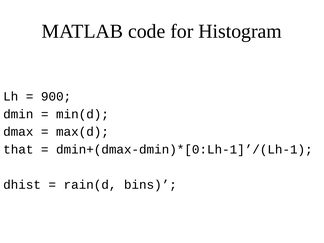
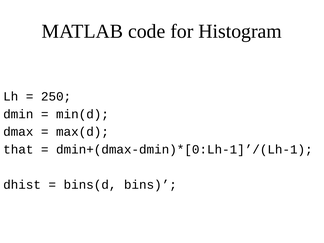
900: 900 -> 250 (56, 96)
rain(d: rain(d -> bins(d (90, 185)
